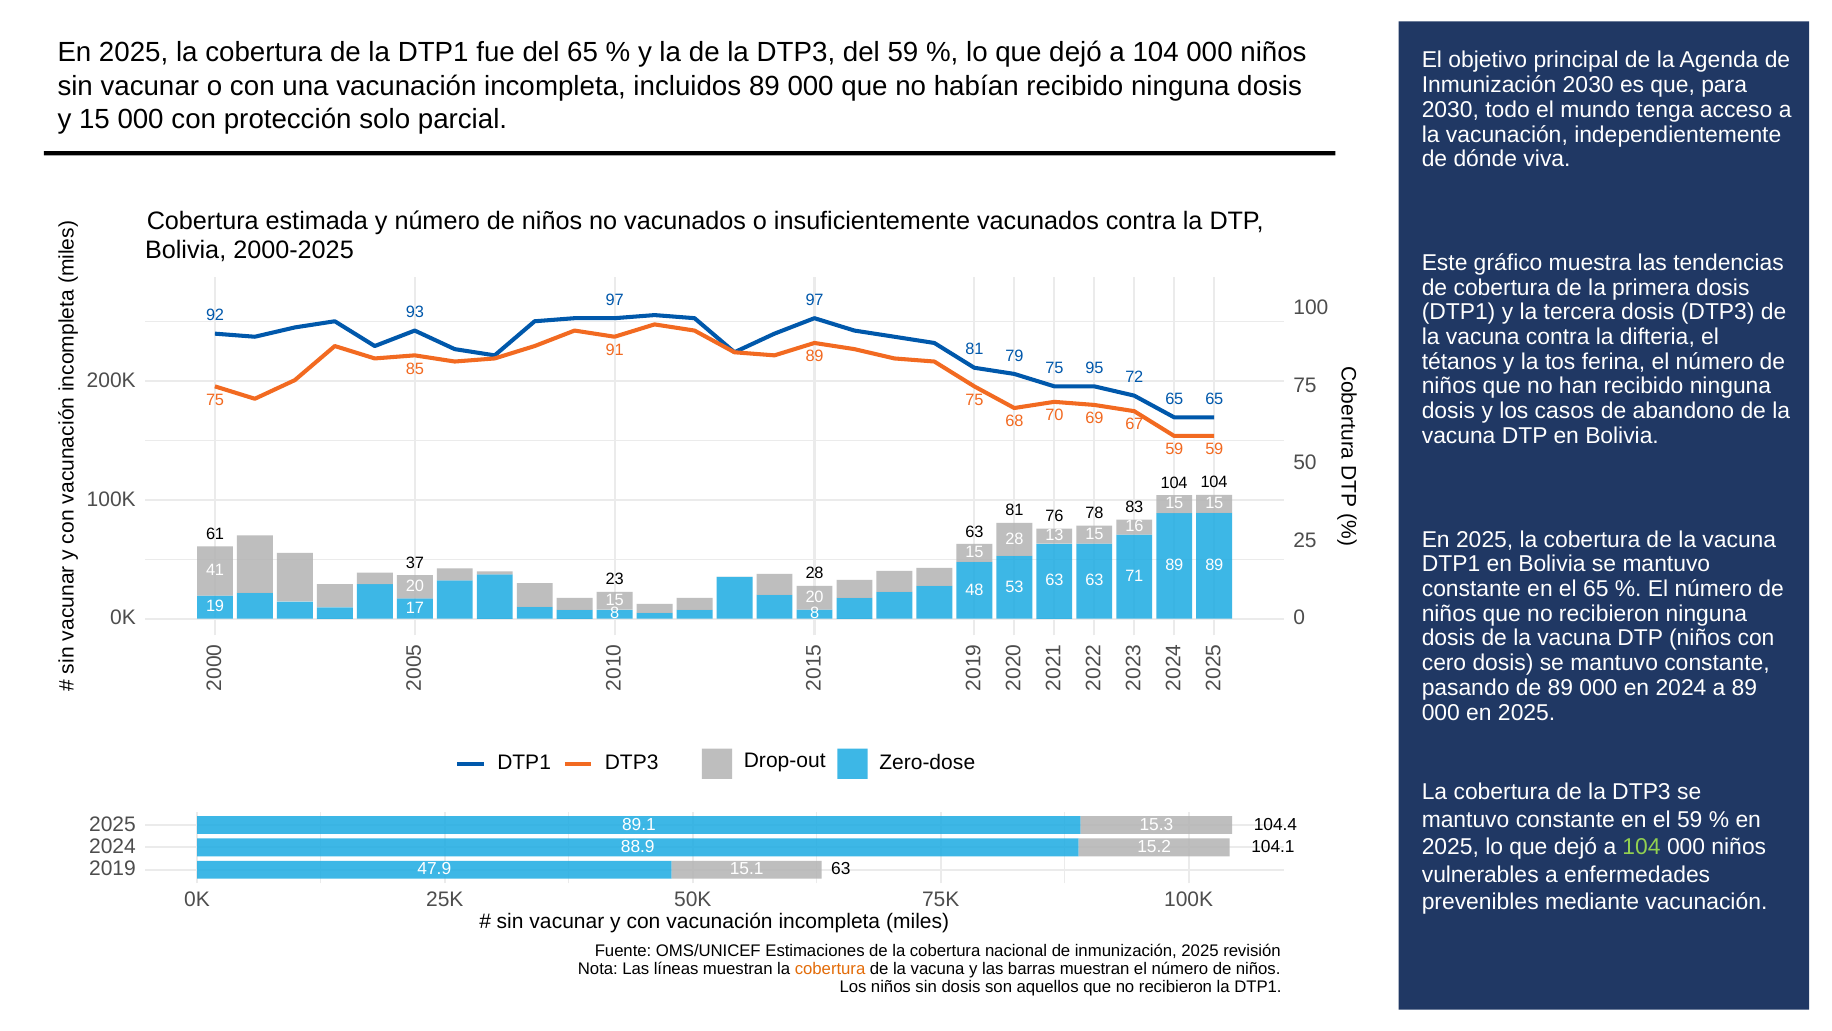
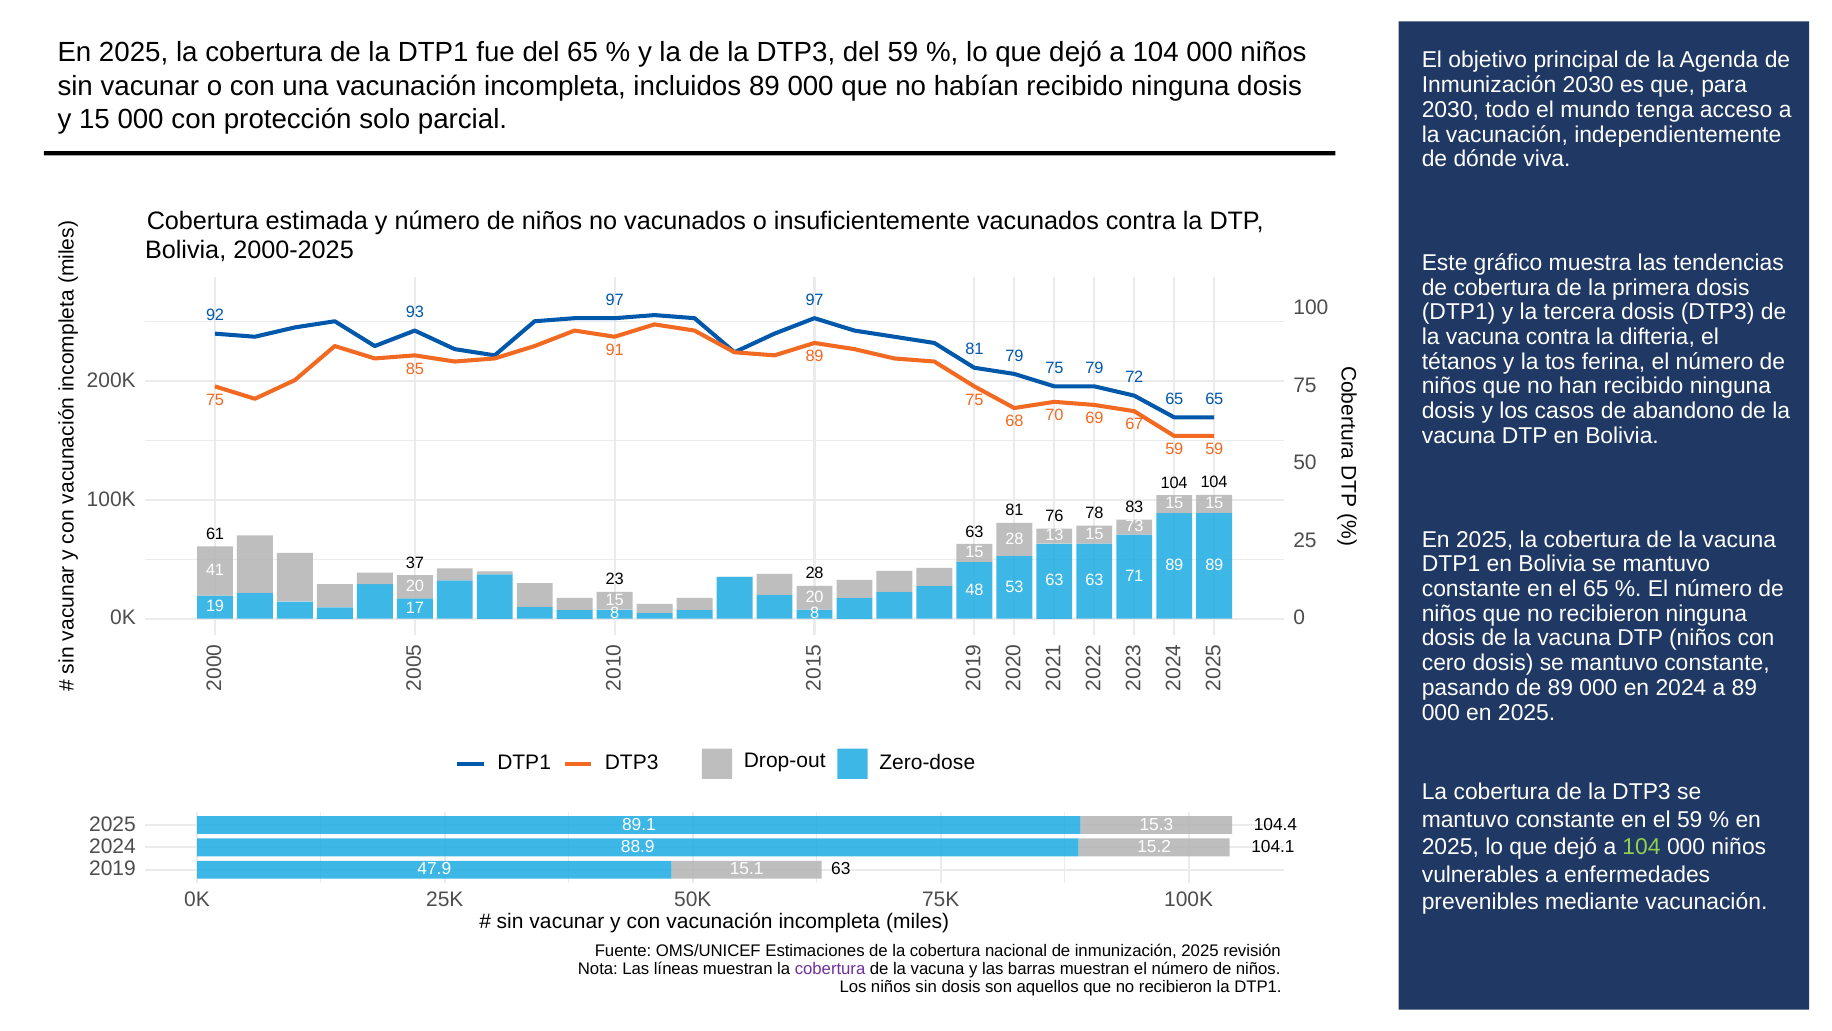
75 95: 95 -> 79 (1094, 368)
16: 16 -> 73 (1134, 526)
cobertura colour: orange -> purple (830, 969)
